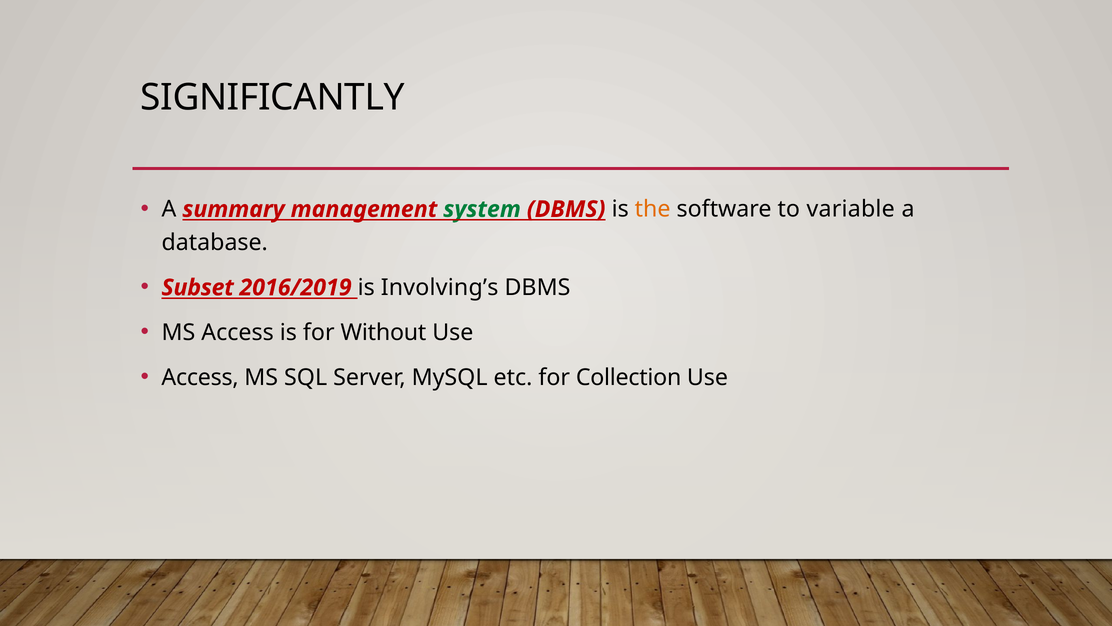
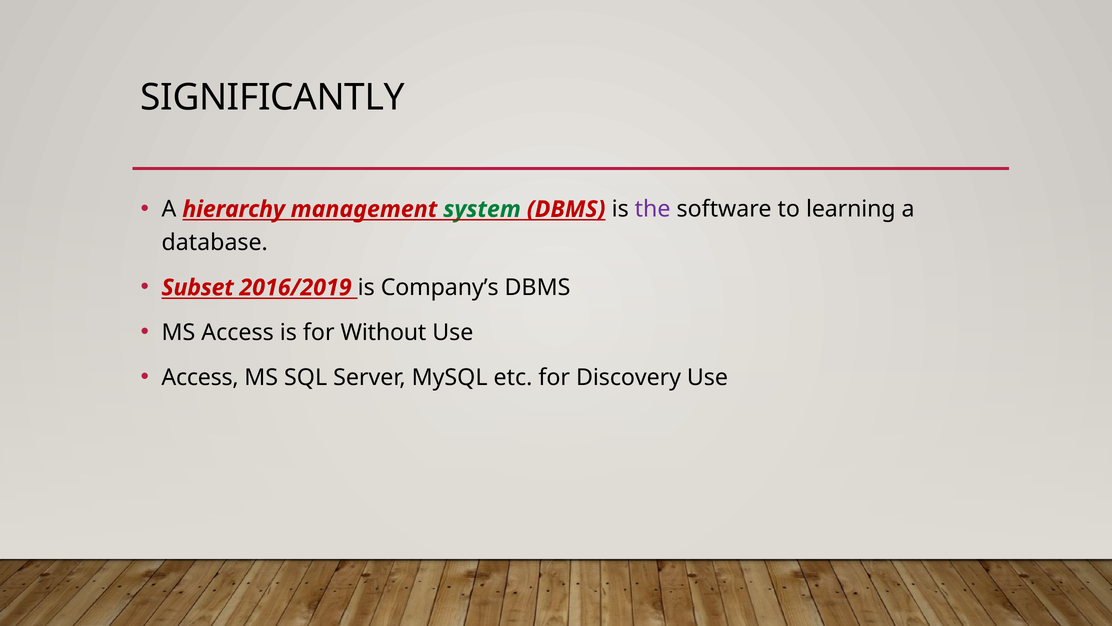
summary: summary -> hierarchy (234, 209)
the colour: orange -> purple (653, 209)
variable: variable -> learning (851, 209)
Involving’s: Involving’s -> Company’s (440, 287)
Collection: Collection -> Discovery (629, 377)
